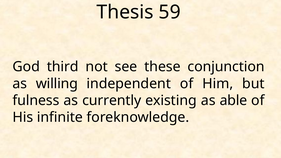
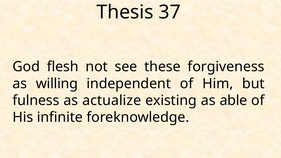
59: 59 -> 37 (170, 12)
third: third -> flesh (63, 67)
conjunction: conjunction -> forgiveness (226, 67)
currently: currently -> actualize (112, 100)
